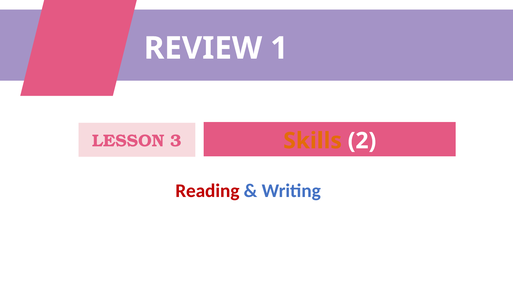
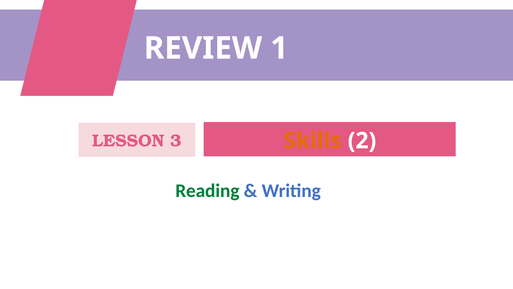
Reading colour: red -> green (208, 190)
